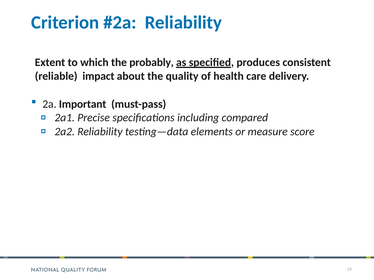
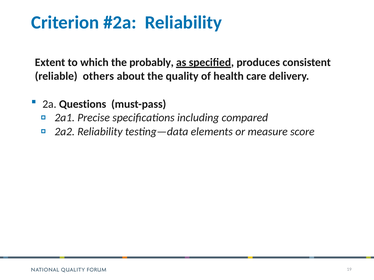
impact: impact -> others (98, 76)
Important: Important -> Questions (83, 104)
